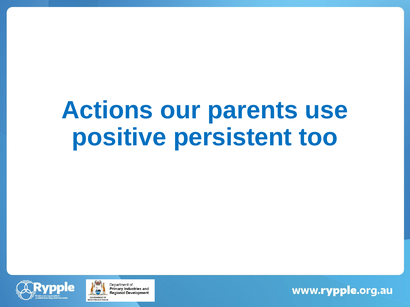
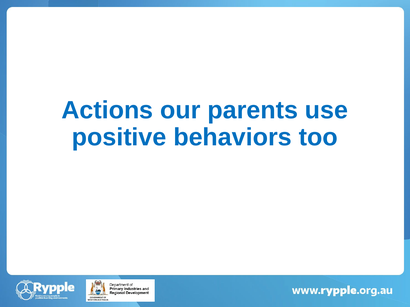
persistent: persistent -> behaviors (233, 137)
